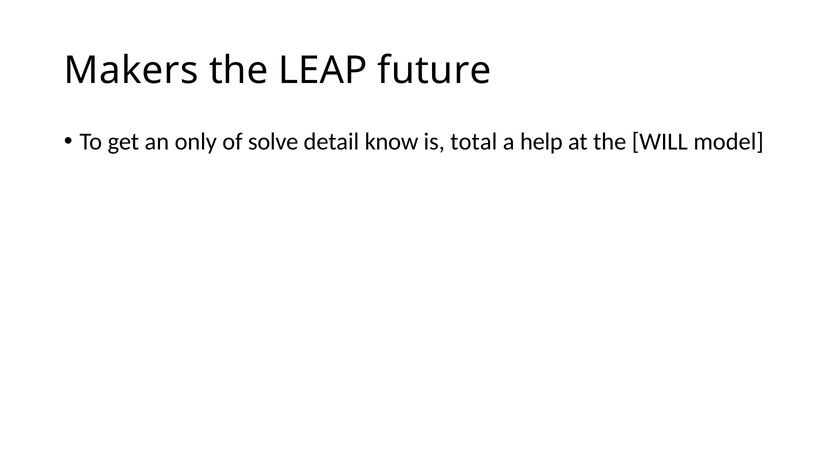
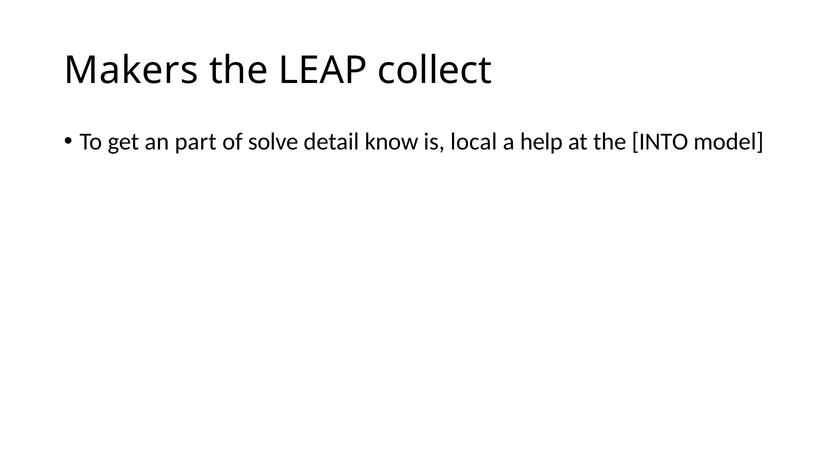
future: future -> collect (435, 70)
only: only -> part (196, 142)
total: total -> local (474, 142)
WILL: WILL -> INTO (660, 142)
